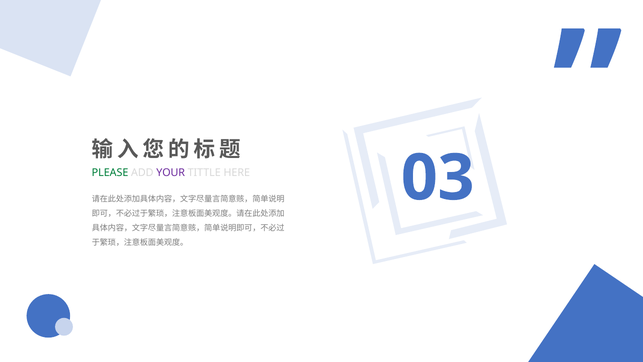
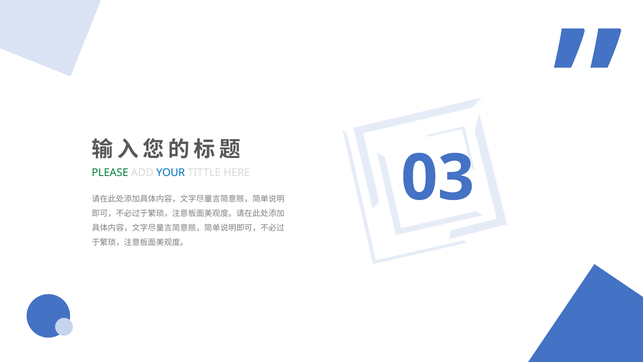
YOUR colour: purple -> blue (171, 173)
